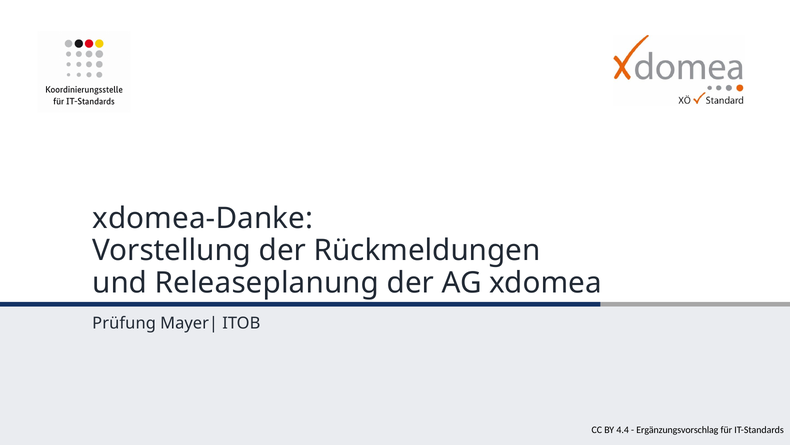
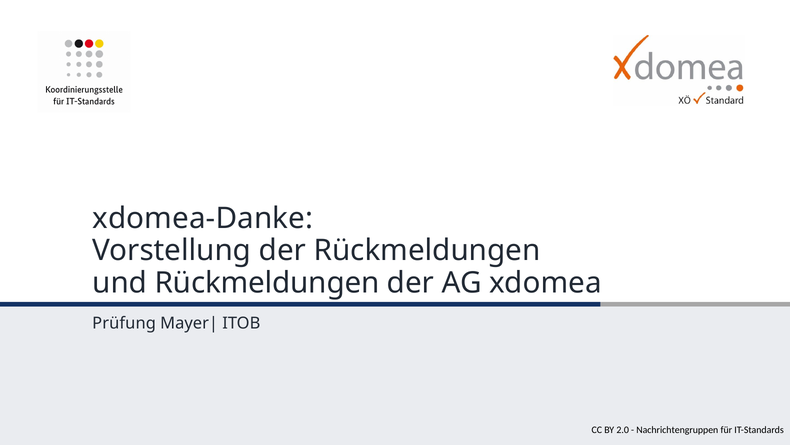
und Releaseplanung: Releaseplanung -> Rückmeldungen (267, 282)
4.4: 4.4 -> 2.0 (623, 429)
Ergänzungsvorschlag: Ergänzungsvorschlag -> Nachrichtengruppen (677, 429)
